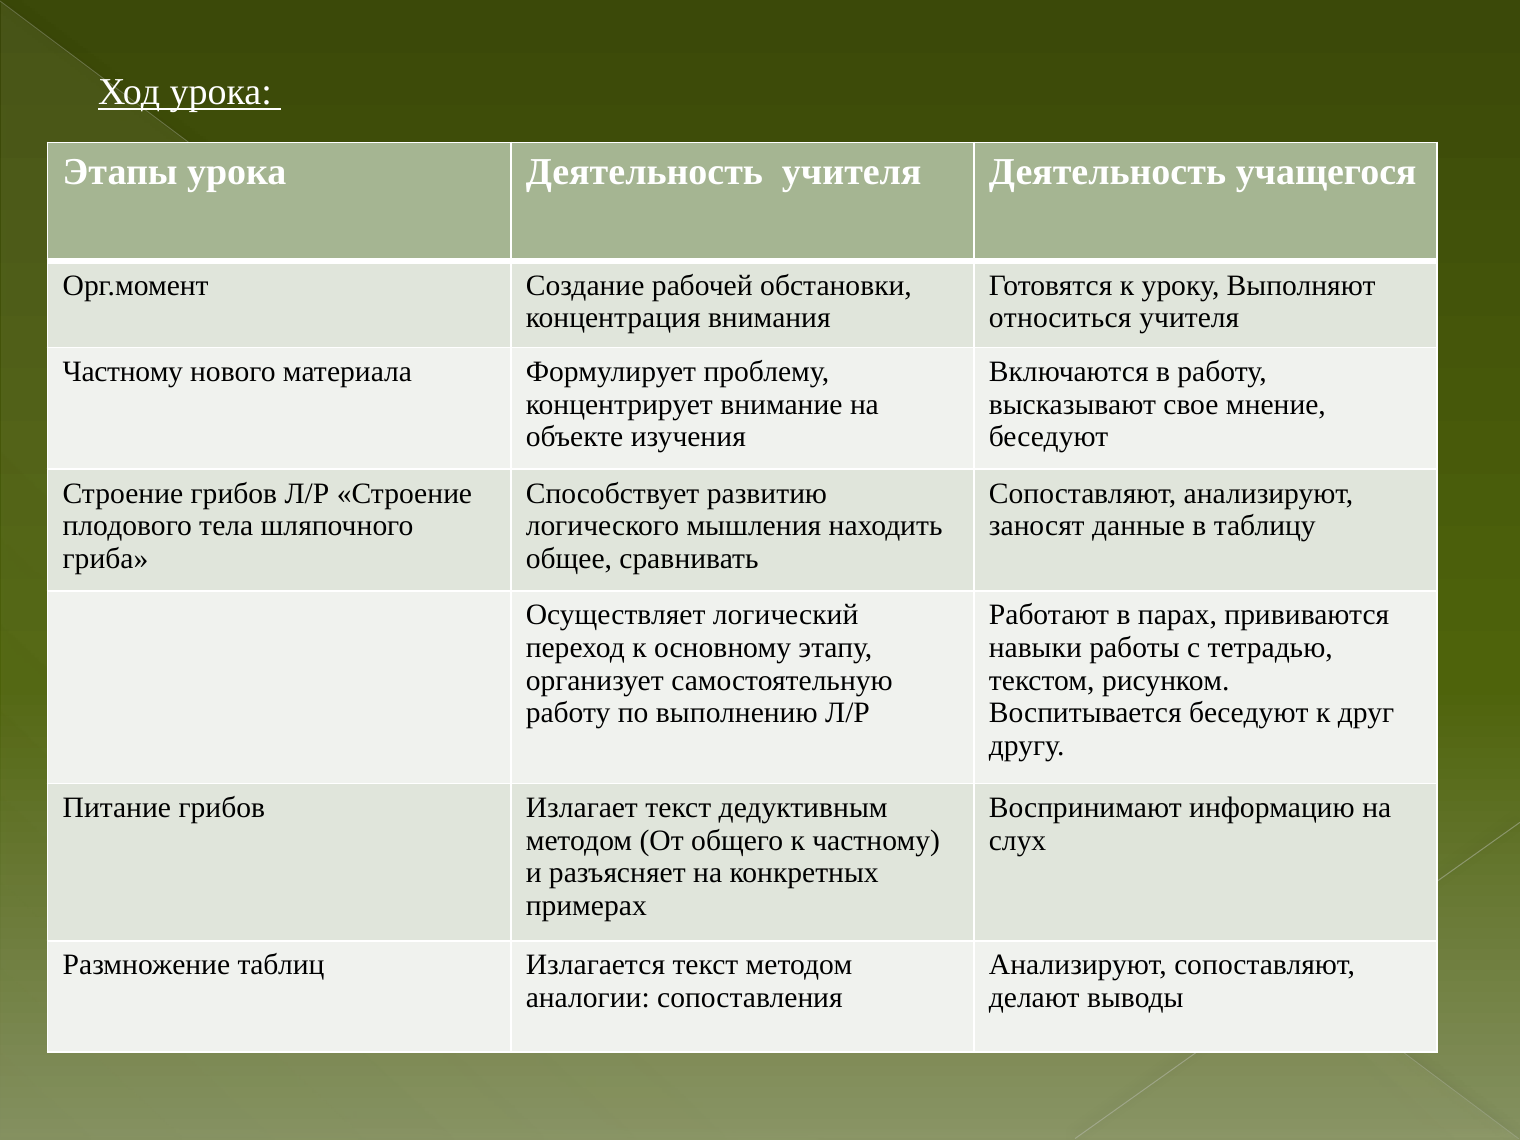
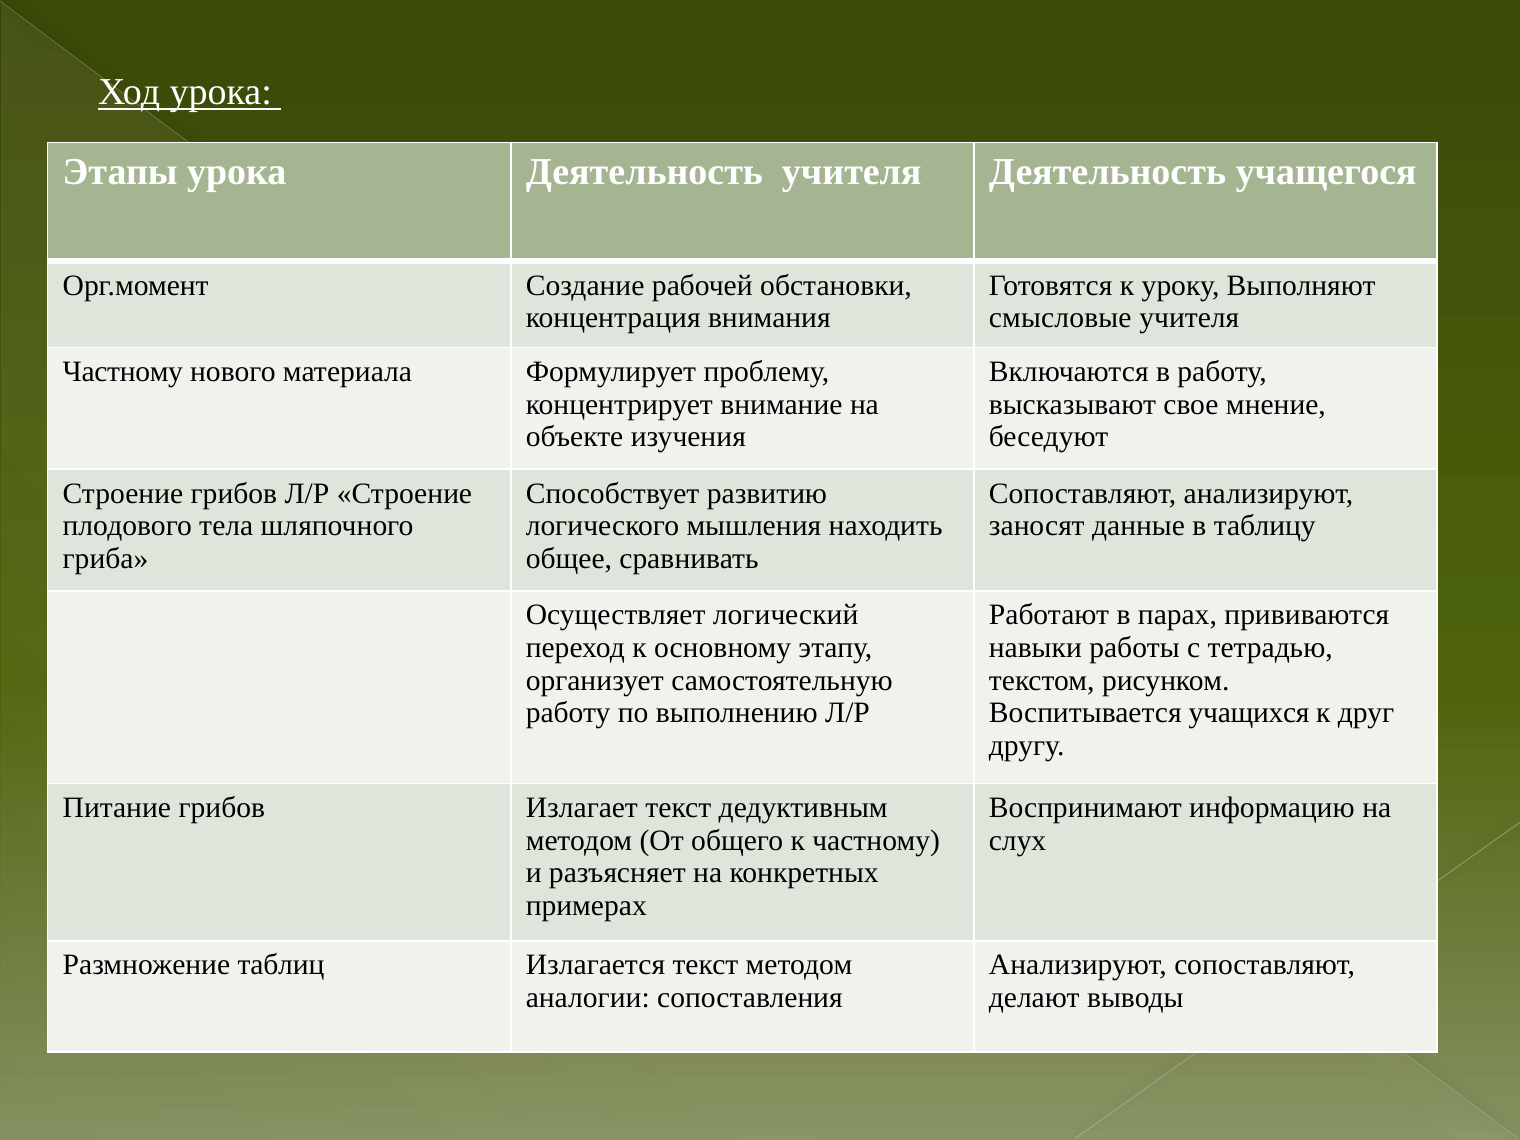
относиться: относиться -> смысловые (1060, 318)
Воспитывается беседуют: беседуют -> учащихся (1249, 713)
